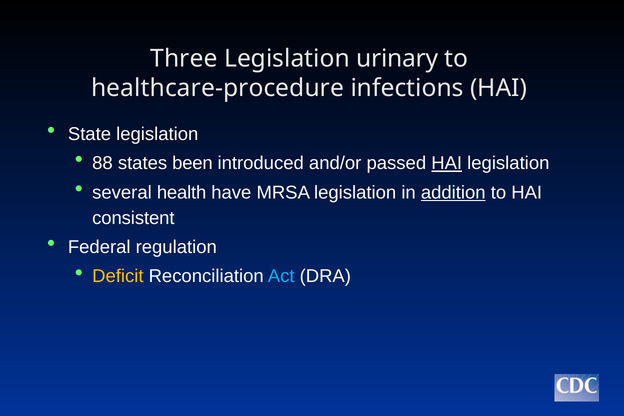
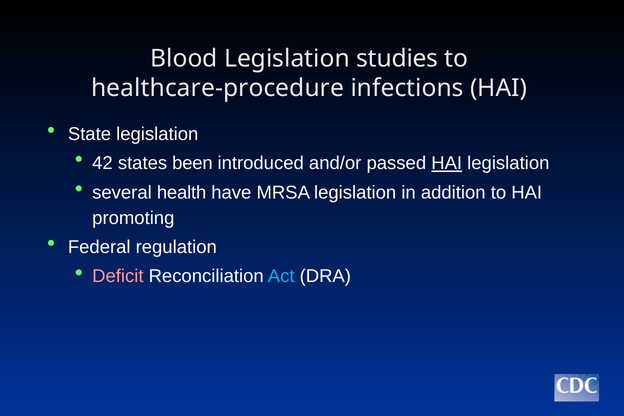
Three: Three -> Blood (184, 59)
urinary: urinary -> studies (397, 59)
88: 88 -> 42 (102, 163)
addition underline: present -> none (453, 192)
consistent: consistent -> promoting (133, 218)
Deficit colour: yellow -> pink (118, 276)
